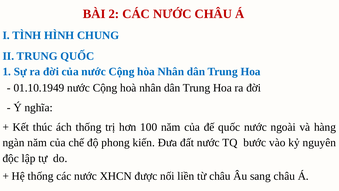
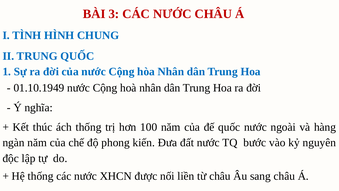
2: 2 -> 3 (114, 14)
